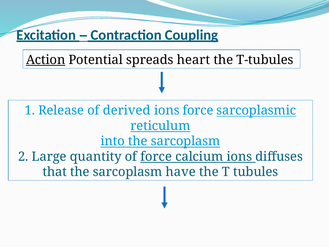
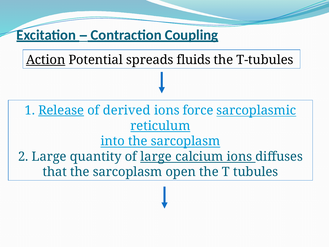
heart: heart -> fluids (194, 60)
Release underline: none -> present (61, 110)
of force: force -> large (156, 156)
have: have -> open (181, 172)
